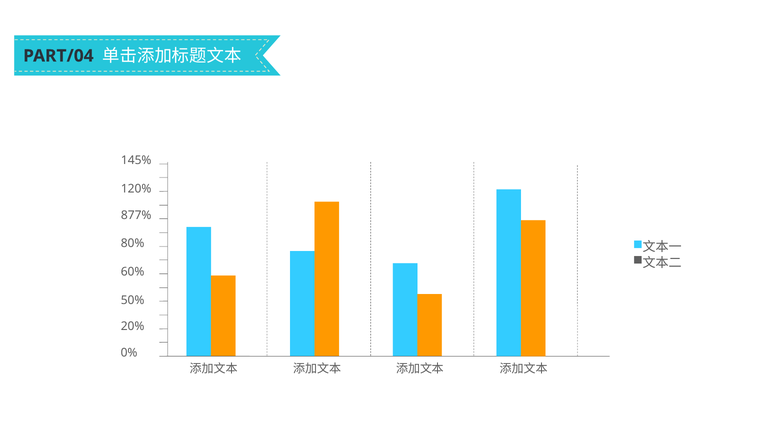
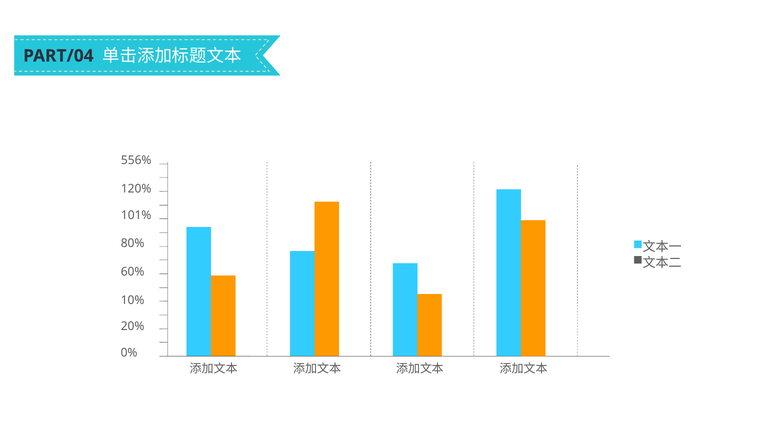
145%: 145% -> 556% (136, 161)
877%: 877% -> 101% (136, 215)
50%: 50% -> 10% (133, 300)
